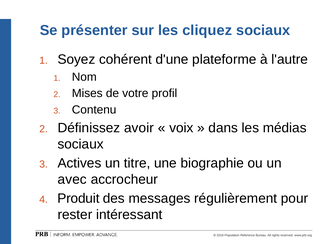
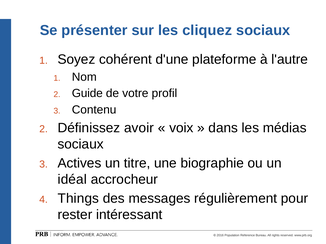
Mises: Mises -> Guide (87, 94)
avec: avec -> idéal (72, 180)
Produit: Produit -> Things (78, 199)
